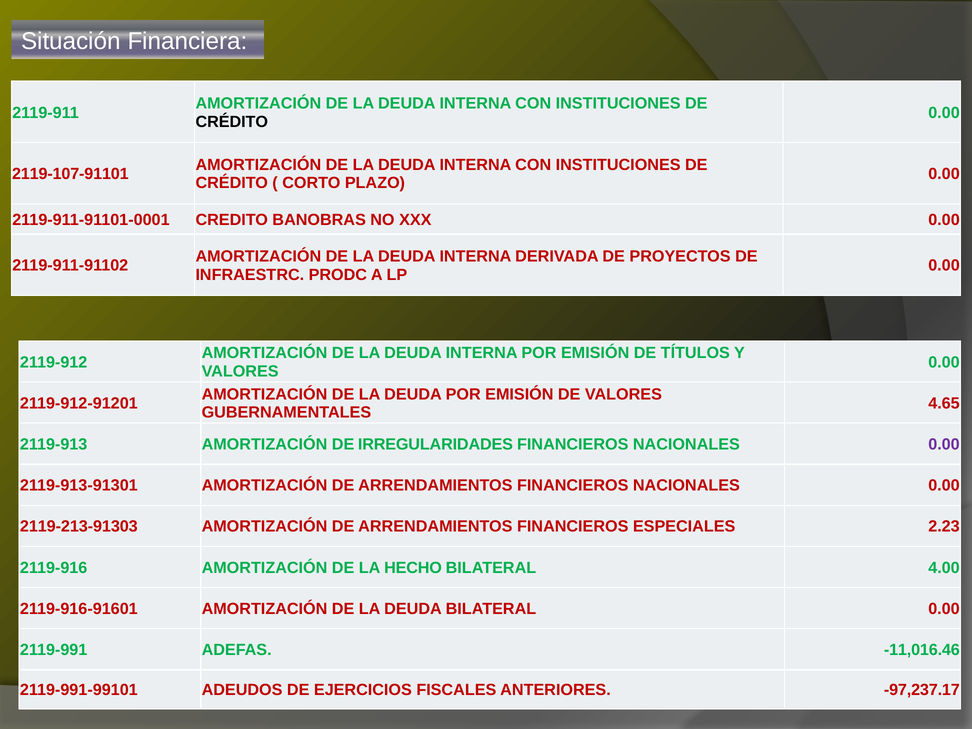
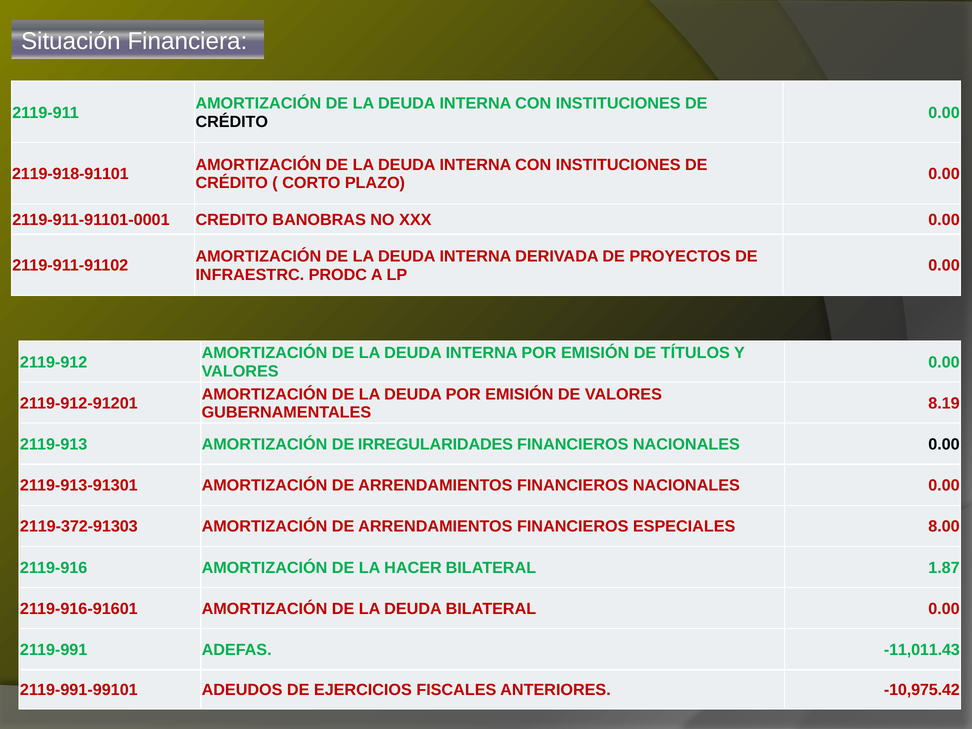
2119-107-91101: 2119-107-91101 -> 2119-918-91101 (70, 174)
4.65: 4.65 -> 8.19 (944, 403)
0.00 colour: purple -> black (944, 444)
2119-213-91303: 2119-213-91303 -> 2119-372-91303 (79, 527)
2.23: 2.23 -> 8.00 (944, 527)
HECHO: HECHO -> HACER (413, 568)
4.00: 4.00 -> 1.87 (944, 568)
-11,016.46: -11,016.46 -> -11,011.43 (922, 650)
-97,237.17: -97,237.17 -> -10,975.42 (922, 690)
